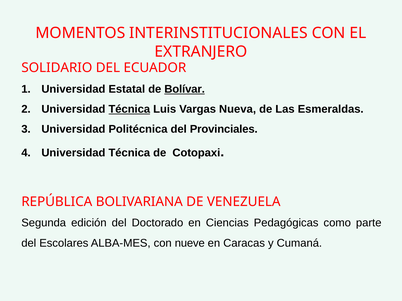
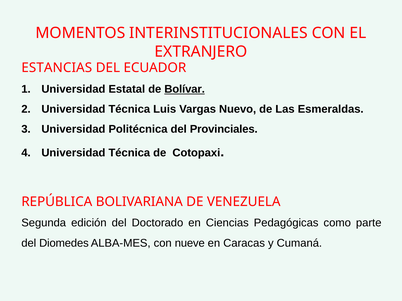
SOLIDARIO: SOLIDARIO -> ESTANCIAS (57, 68)
Técnica underline: present -> none (129, 109)
Nueva: Nueva -> Nuevo (238, 109)
Escolares: Escolares -> Diomedes (64, 243)
